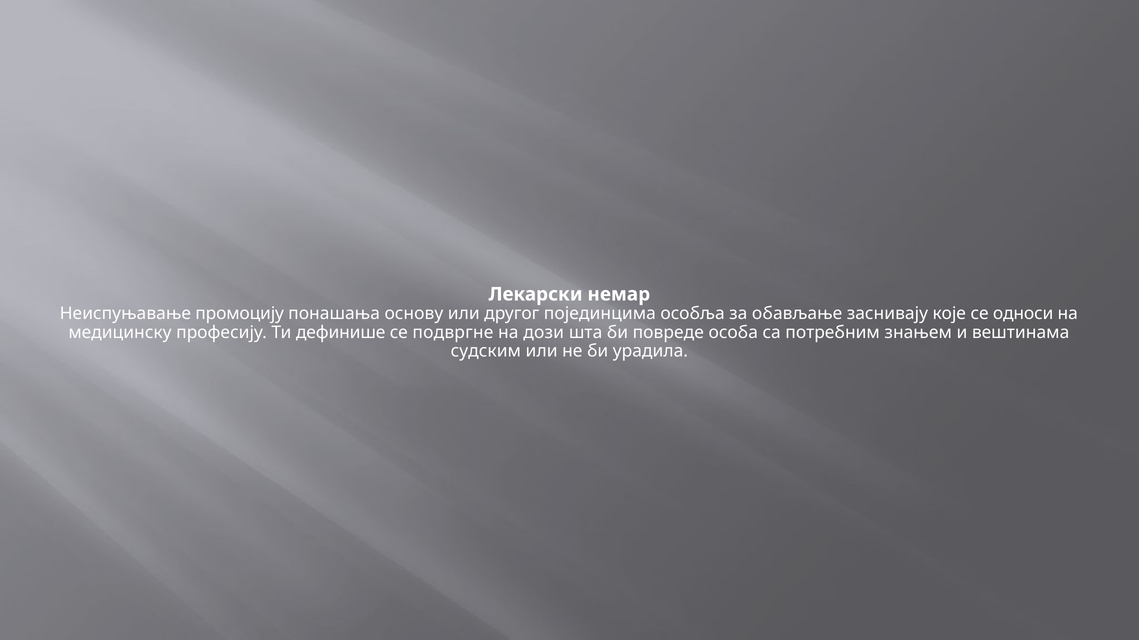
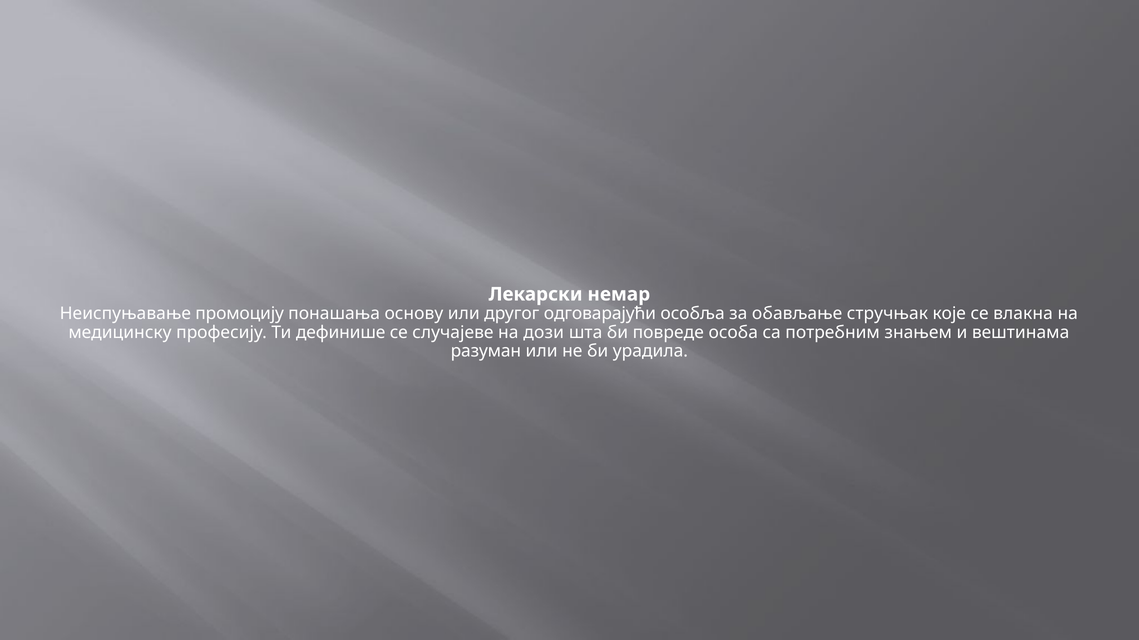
појединцима: појединцима -> одговарајући (600, 314)
заснивају: заснивају -> стручњак (887, 314)
односи: односи -> влакна (1023, 314)
подвргне: подвргне -> случајеве (453, 333)
судским: судским -> разуман (486, 352)
